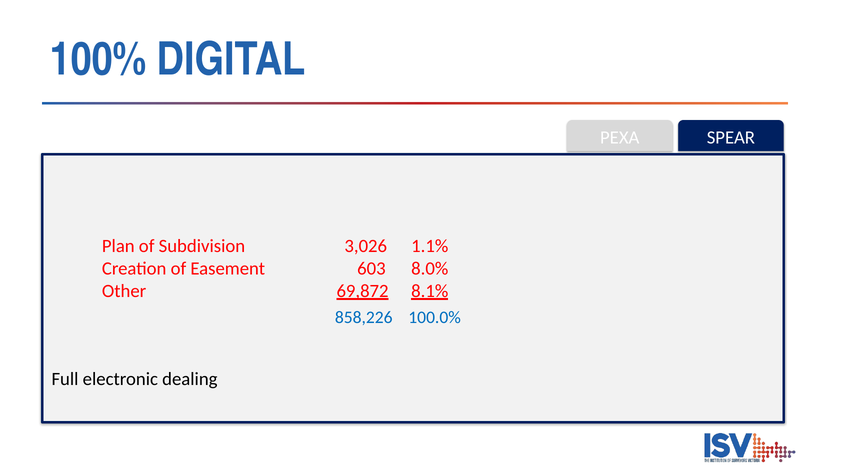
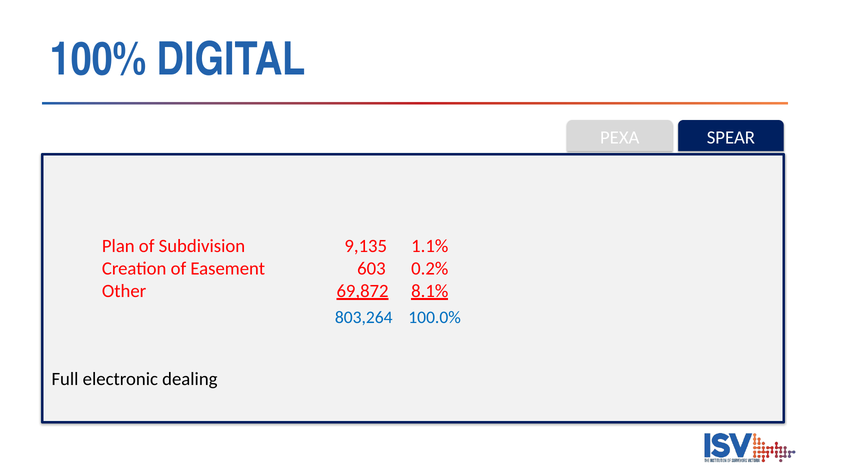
3,026: 3,026 -> 9,135 (366, 246)
8.0%: 8.0% -> 0.2% (430, 268)
858,226: 858,226 -> 803,264 (364, 317)
